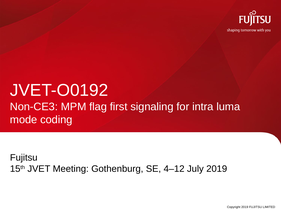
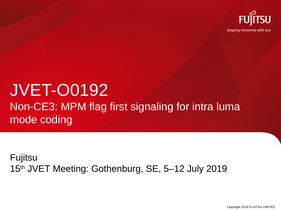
4–12: 4–12 -> 5–12 (174, 170)
